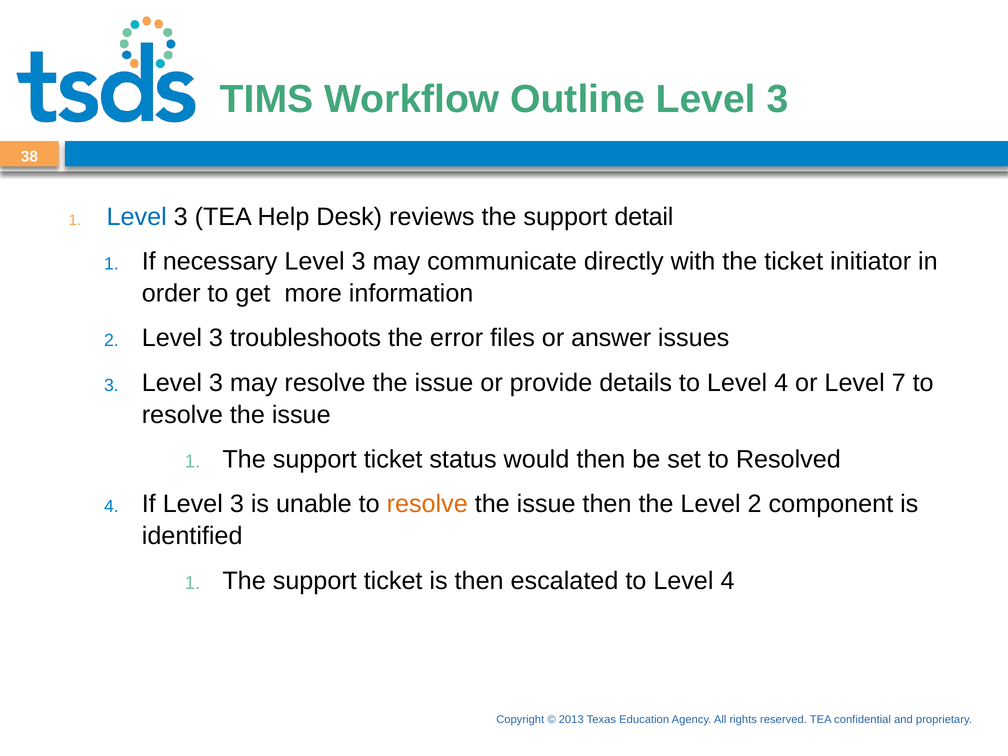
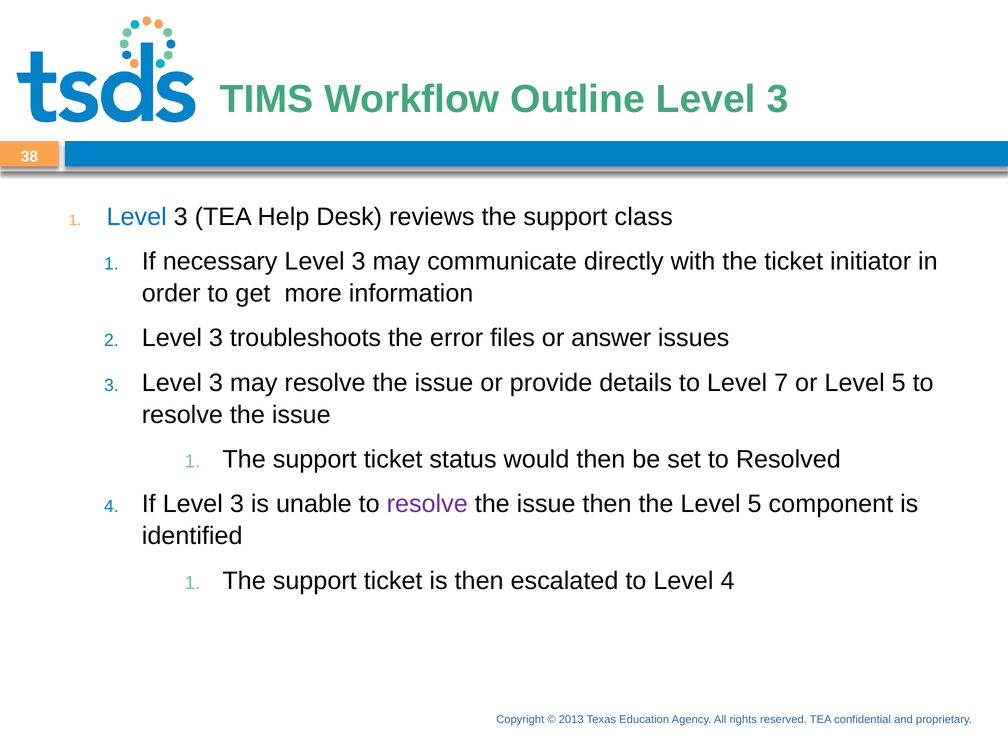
detail: detail -> class (644, 217)
details to Level 4: 4 -> 7 (781, 383)
or Level 7: 7 -> 5 (899, 383)
resolve colour: orange -> purple (427, 504)
the Level 2: 2 -> 5 (755, 504)
